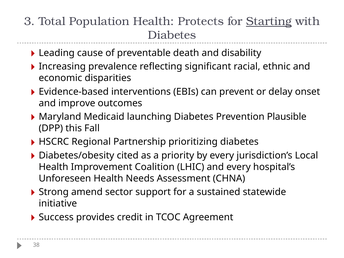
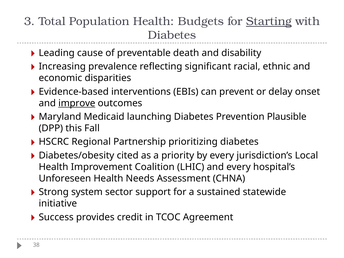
Protects: Protects -> Budgets (201, 21)
improve underline: none -> present (77, 103)
amend: amend -> system (87, 192)
